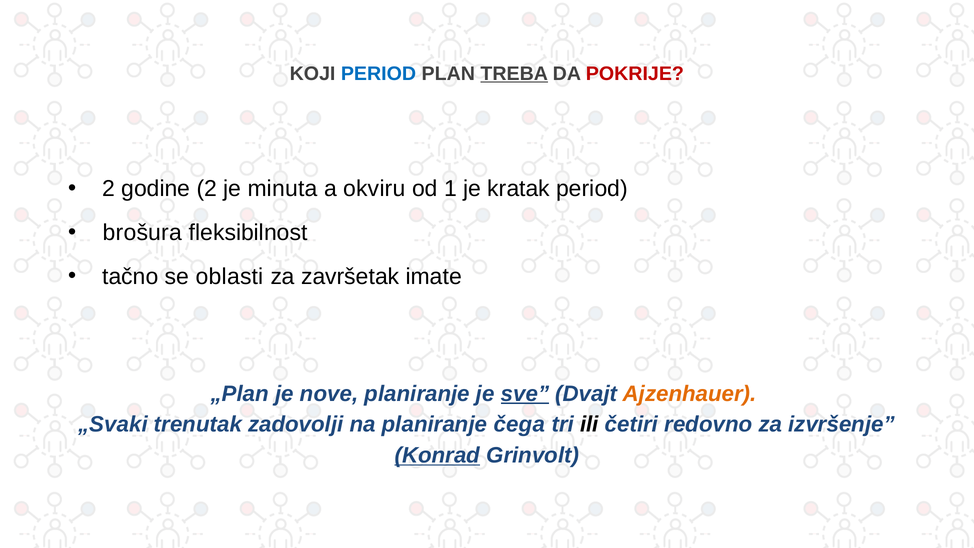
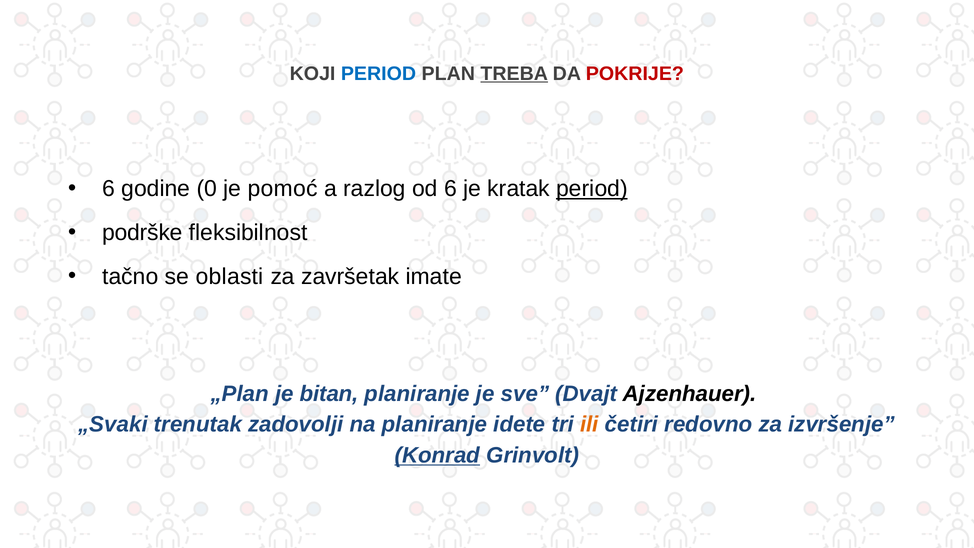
2: 2 -> 6 (109, 189)
godine 2: 2 -> 0 (207, 189)
minuta: minuta -> pomoć (283, 189)
okviru: okviru -> razlog (375, 189)
od 1: 1 -> 6 (450, 189)
period underline: none -> present (592, 189)
brošura: brošura -> podrške (143, 233)
nove: nove -> bitan (329, 394)
sve underline: present -> none (525, 394)
Ajzenhauer colour: orange -> black (690, 394)
čega: čega -> idete (519, 424)
ili colour: black -> orange (589, 424)
